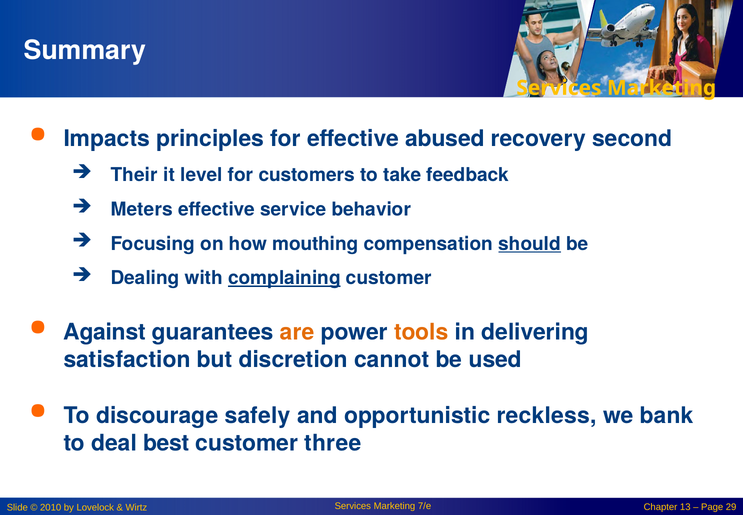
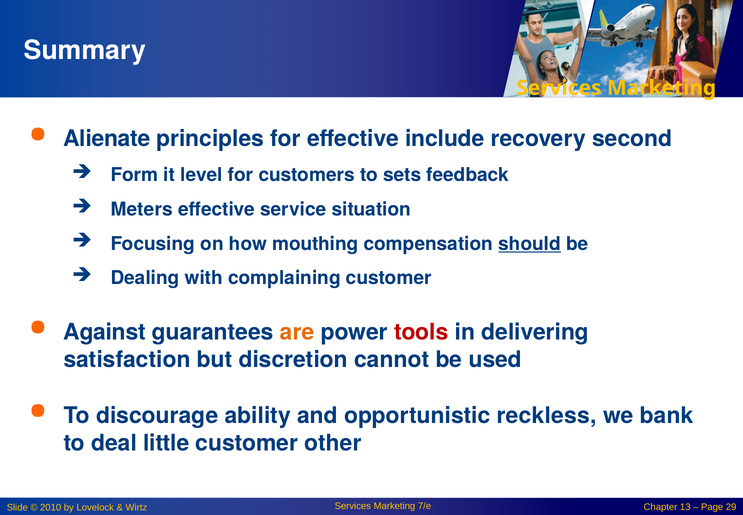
Impacts: Impacts -> Alienate (107, 139)
abused: abused -> include (445, 139)
Their: Their -> Form (134, 175)
take: take -> sets (402, 175)
behavior: behavior -> situation (371, 209)
complaining underline: present -> none (284, 278)
tools colour: orange -> red (421, 332)
safely: safely -> ability (258, 415)
best: best -> little (166, 443)
three: three -> other (333, 443)
